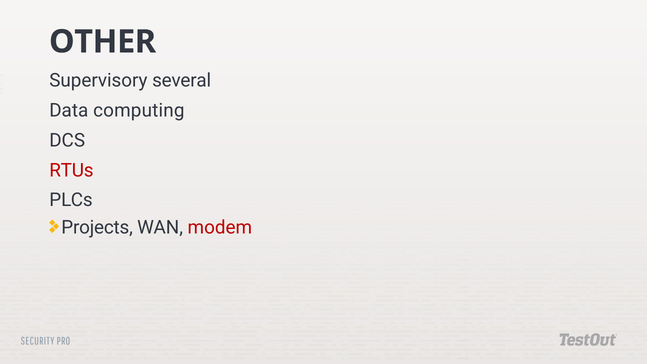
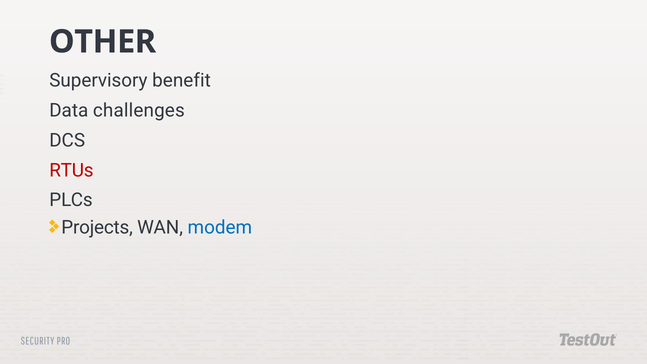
several: several -> benefit (182, 80)
computing: computing -> challenges (139, 110)
modem colour: red -> blue (220, 227)
